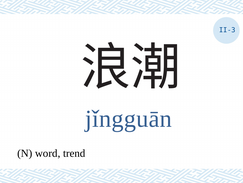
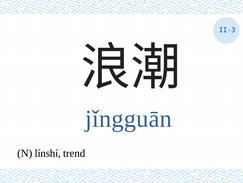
word: word -> línshí (48, 153)
